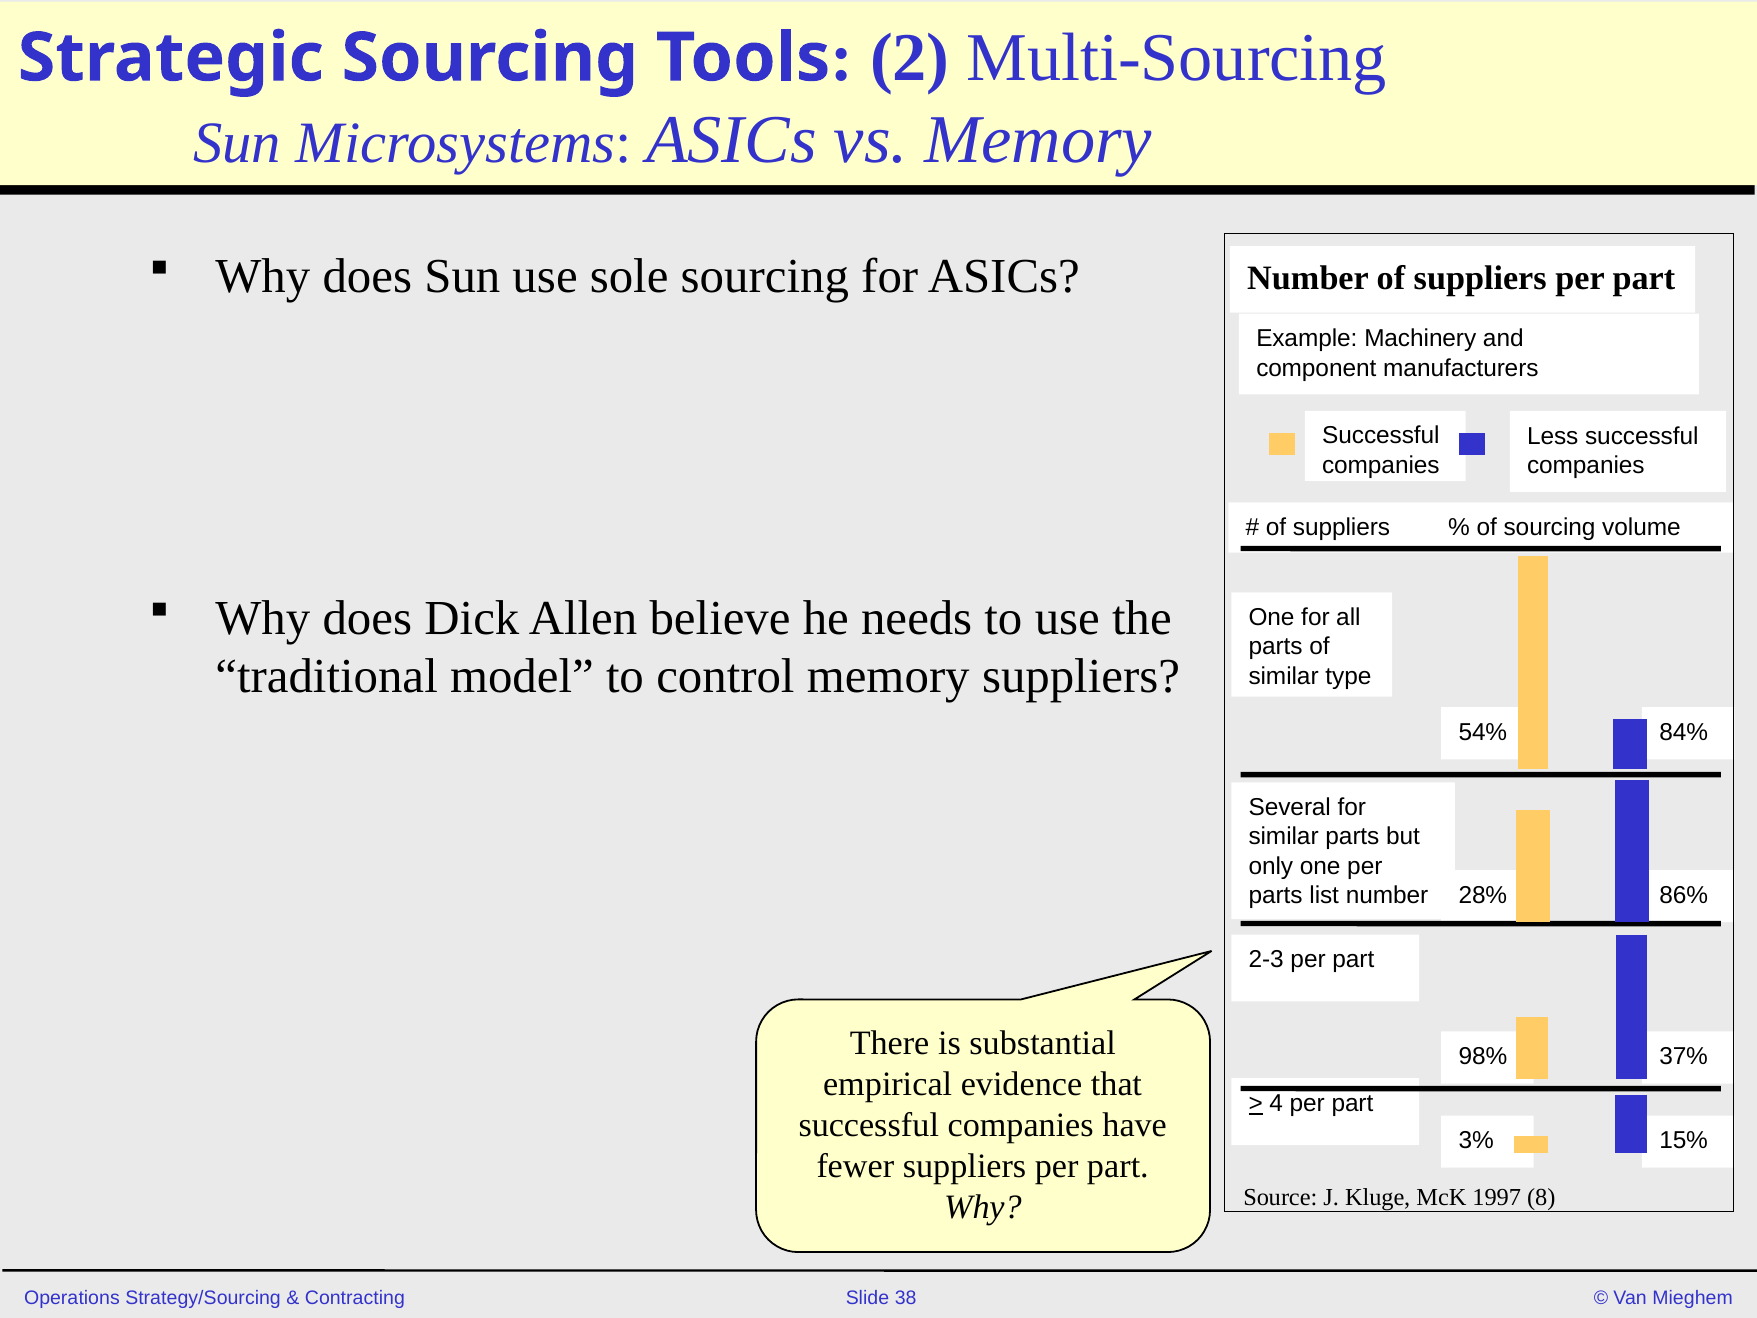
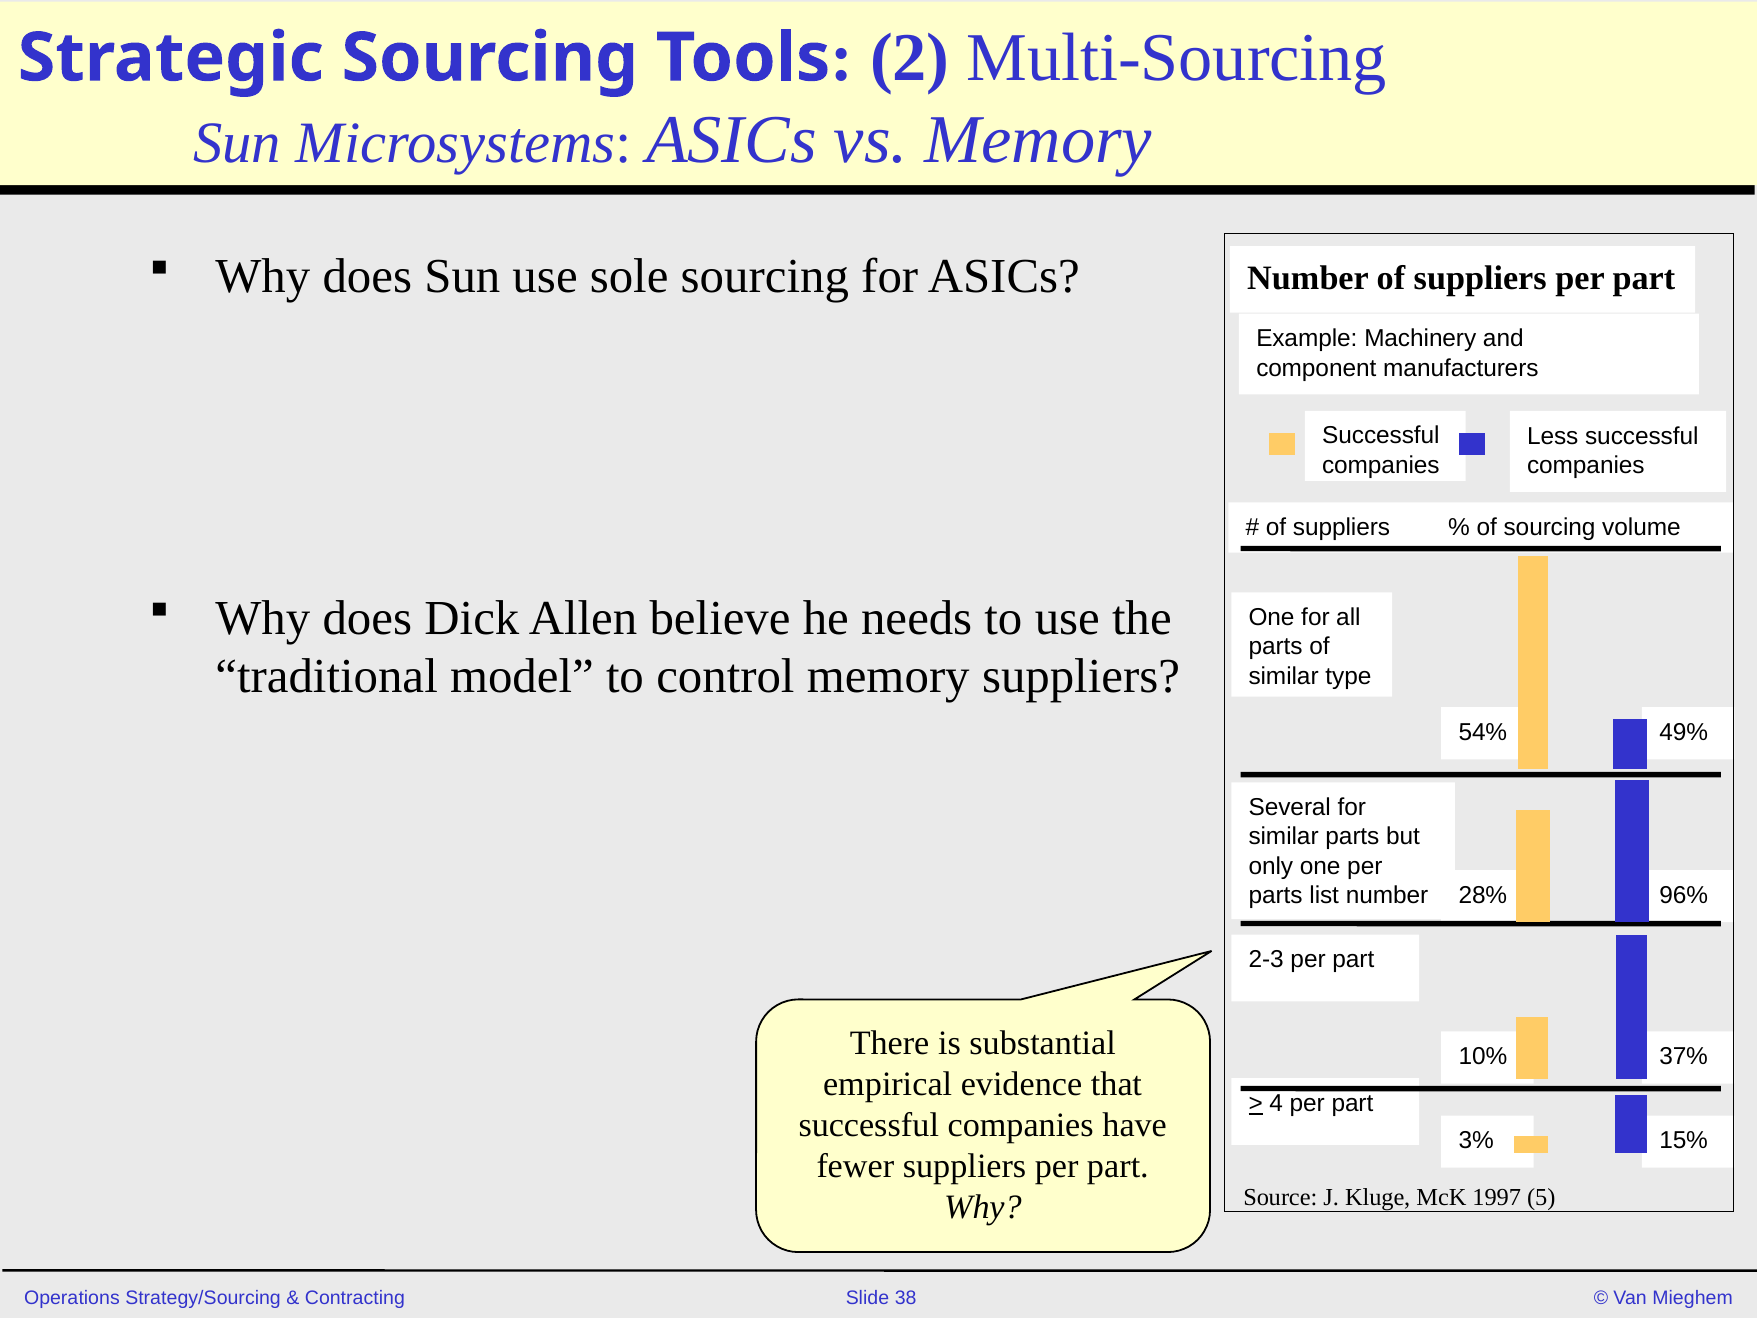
84%: 84% -> 49% (1684, 732)
86%: 86% -> 96% (1684, 895)
98%: 98% -> 10% (1483, 1056)
8: 8 -> 5 (1541, 1197)
